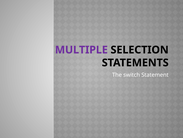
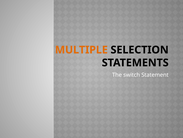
MULTIPLE colour: purple -> orange (81, 50)
